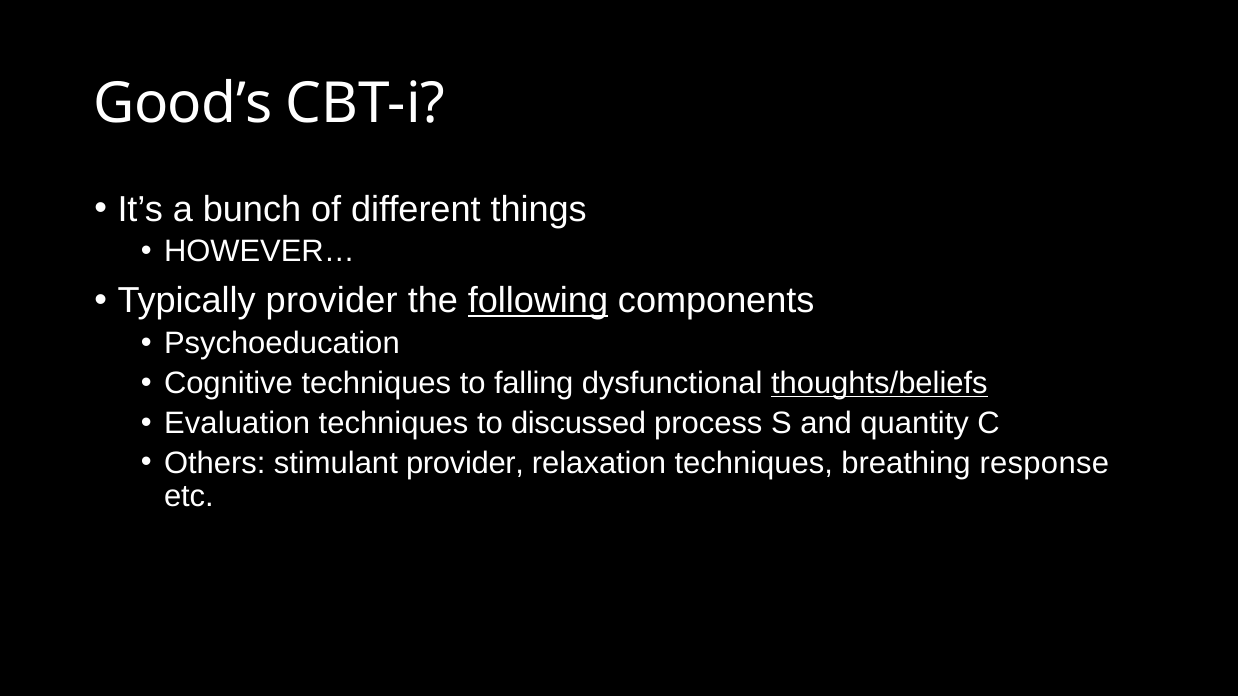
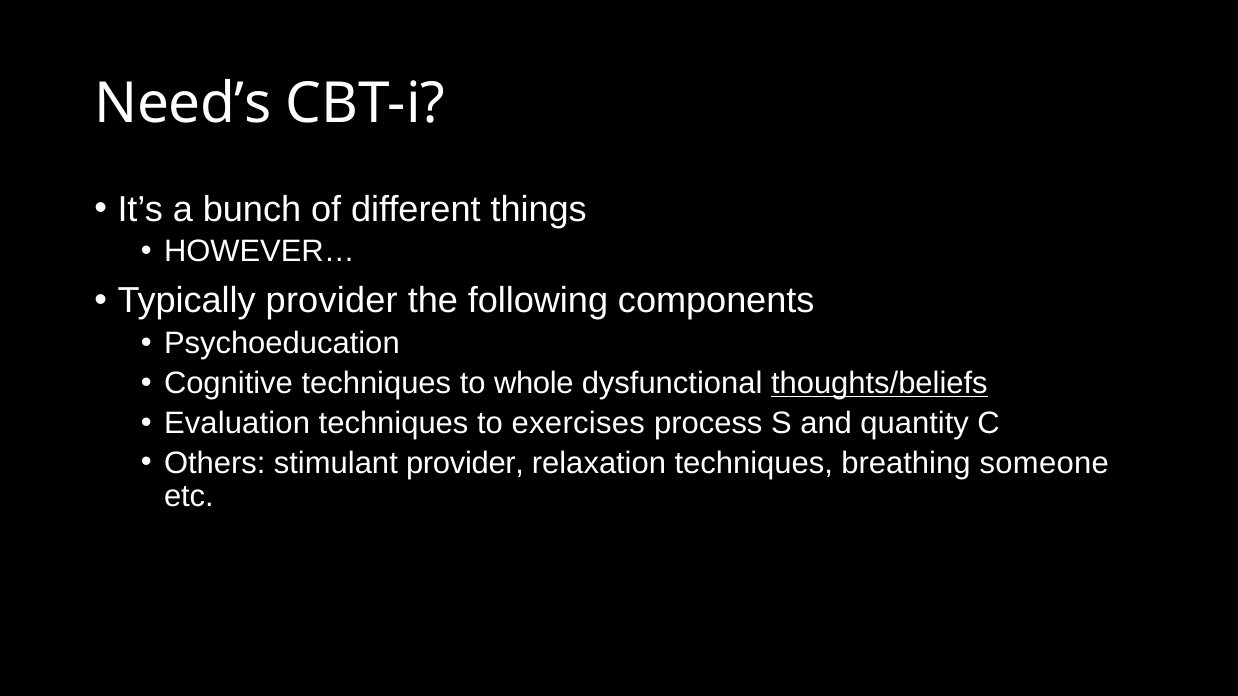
Good’s: Good’s -> Need’s (183, 104)
following underline: present -> none (538, 301)
falling: falling -> whole (534, 383)
discussed: discussed -> exercises (578, 423)
response: response -> someone (1044, 463)
